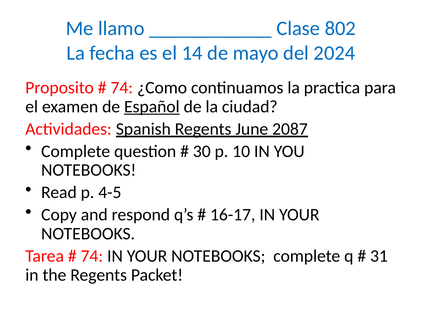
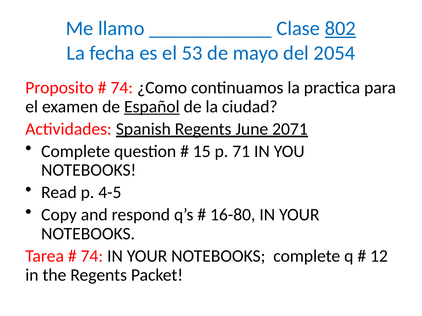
802 underline: none -> present (340, 29)
14: 14 -> 53 (192, 53)
2024: 2024 -> 2054 (334, 53)
2087: 2087 -> 2071 (290, 129)
30: 30 -> 15 (202, 151)
10: 10 -> 71 (241, 151)
16-17: 16-17 -> 16-80 (233, 215)
31: 31 -> 12 (379, 257)
